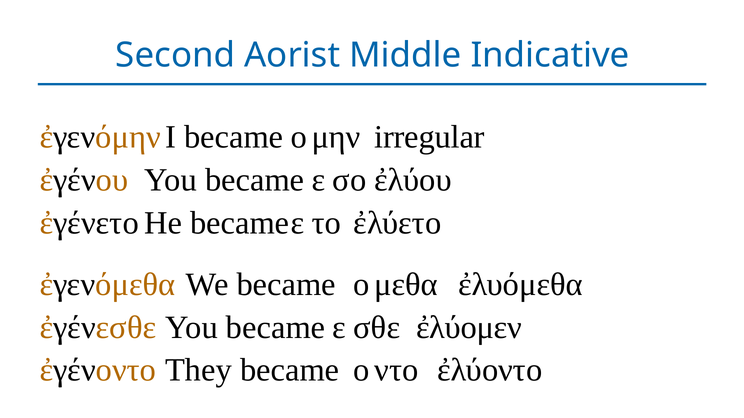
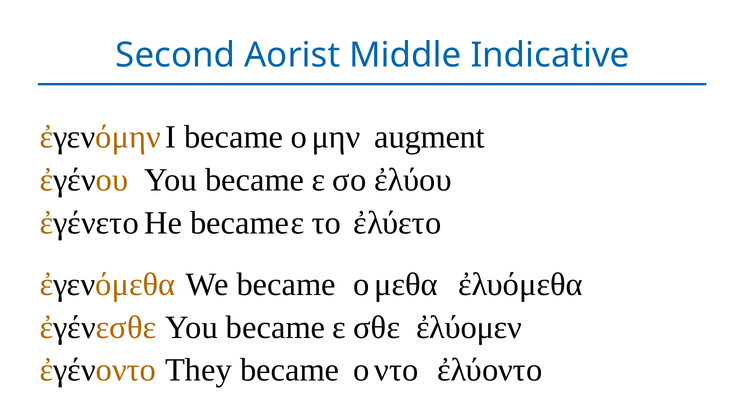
irregular: irregular -> augment (430, 137)
